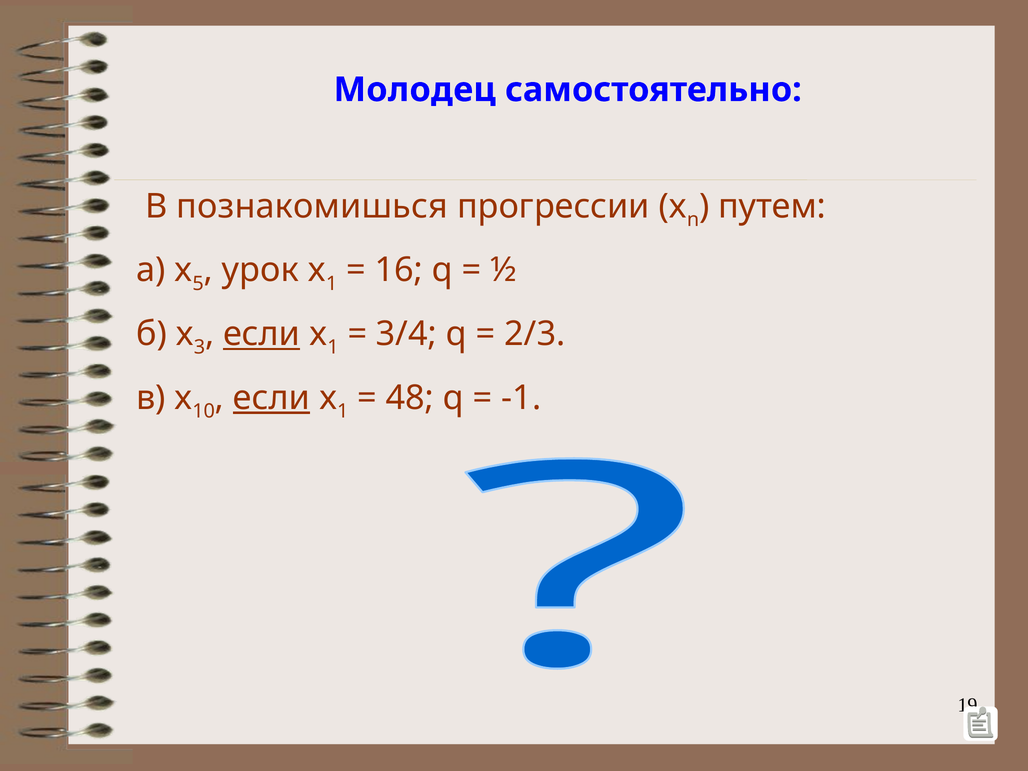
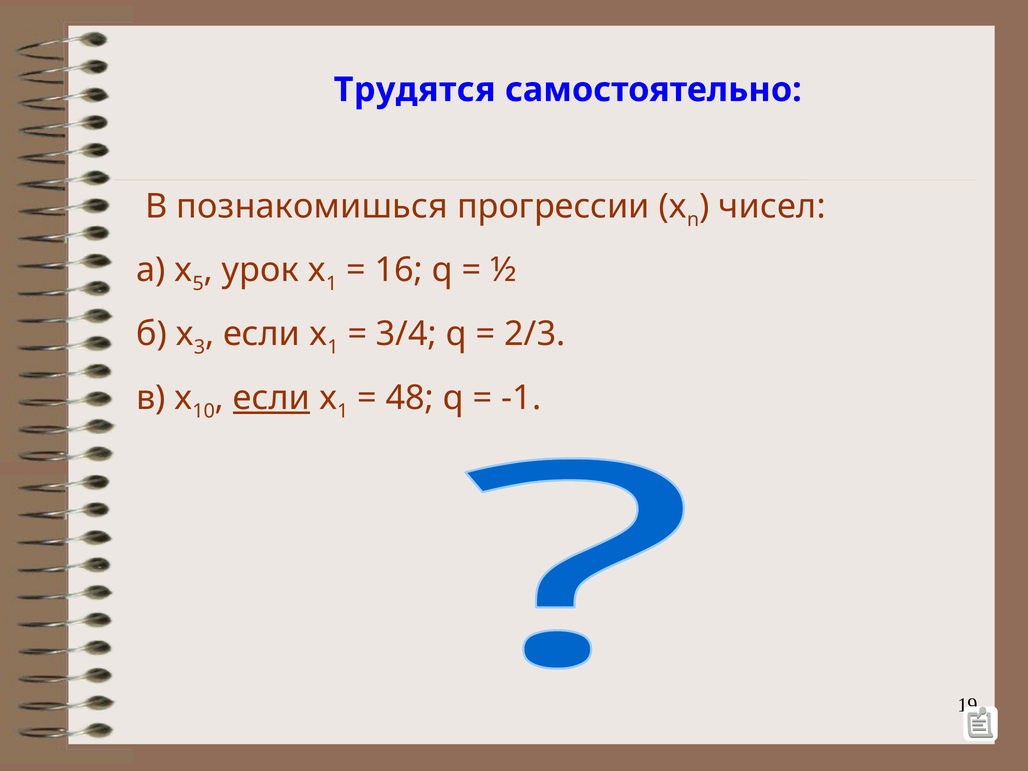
Молодец: Молодец -> Трудятся (415, 90)
путем: путем -> чисел (772, 206)
если underline: present -> none (262, 334)
